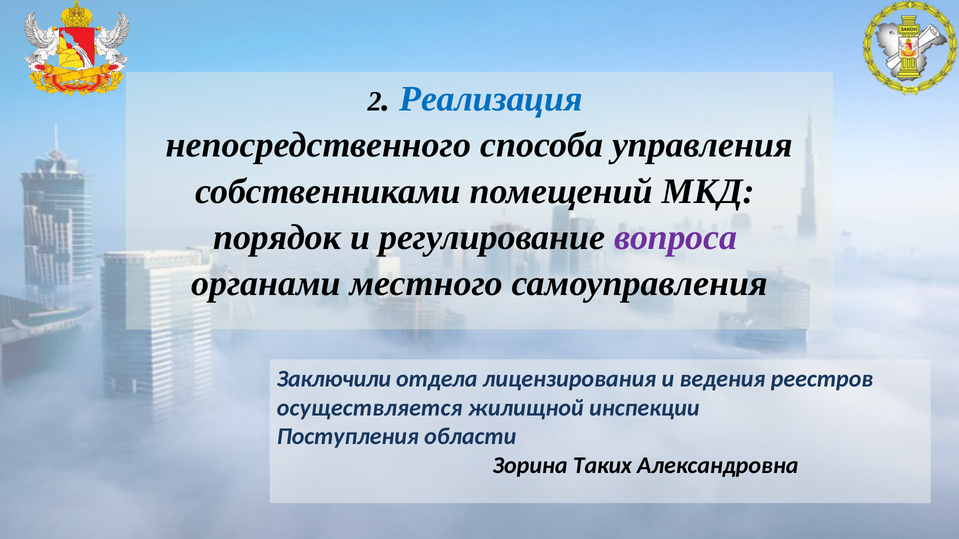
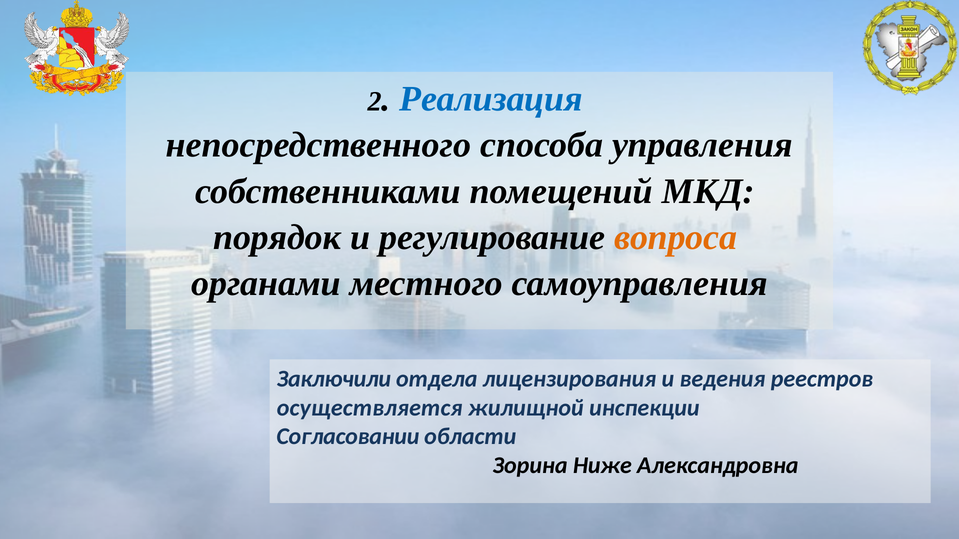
вопроса colour: purple -> orange (676, 237)
Поступления: Поступления -> Согласовании (348, 437)
Таких: Таких -> Ниже (602, 466)
